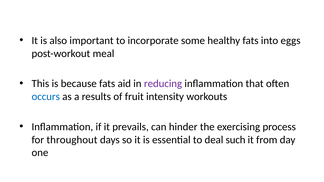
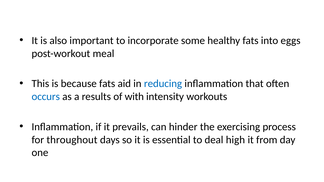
reducing colour: purple -> blue (163, 84)
fruit: fruit -> with (134, 97)
such: such -> high (235, 140)
